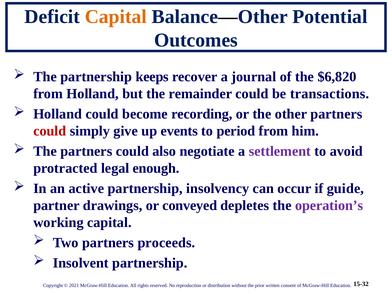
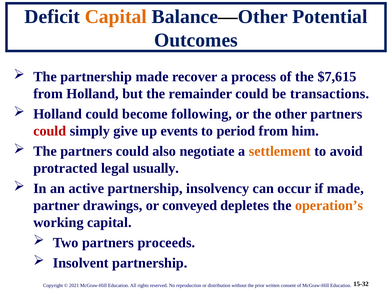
partnership keeps: keeps -> made (152, 77)
journal: journal -> process (254, 77)
$6,820: $6,820 -> $7,615 (337, 77)
recording: recording -> following (202, 114)
settlement colour: purple -> orange (280, 151)
enough: enough -> usually (156, 168)
if guide: guide -> made (345, 188)
operation’s colour: purple -> orange (329, 205)
